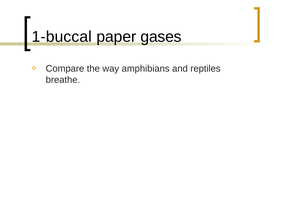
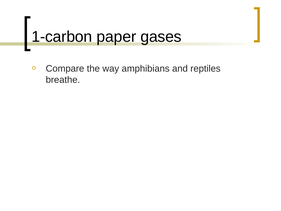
1-buccal: 1-buccal -> 1-carbon (62, 37)
